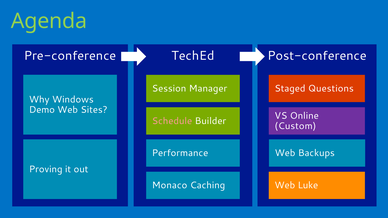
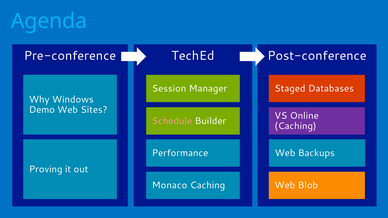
Agenda colour: light green -> light blue (49, 21)
Questions: Questions -> Databases (331, 88)
Custom: Custom -> Caching (295, 126)
Luke: Luke -> Blob (308, 185)
